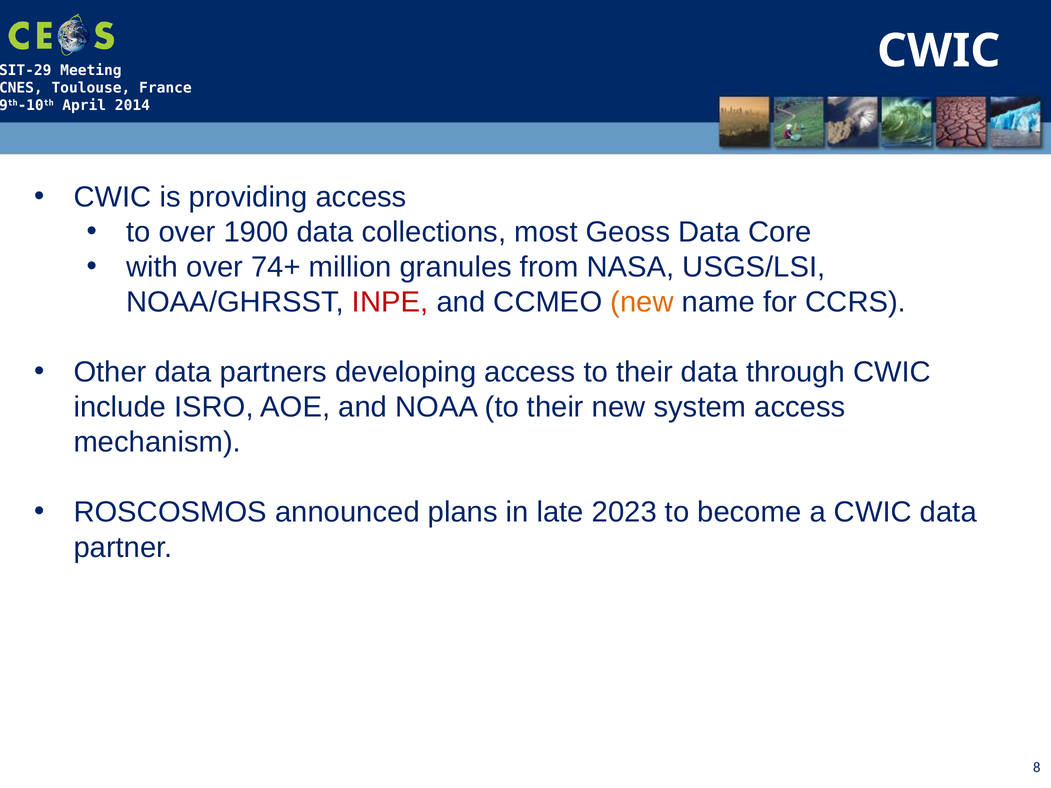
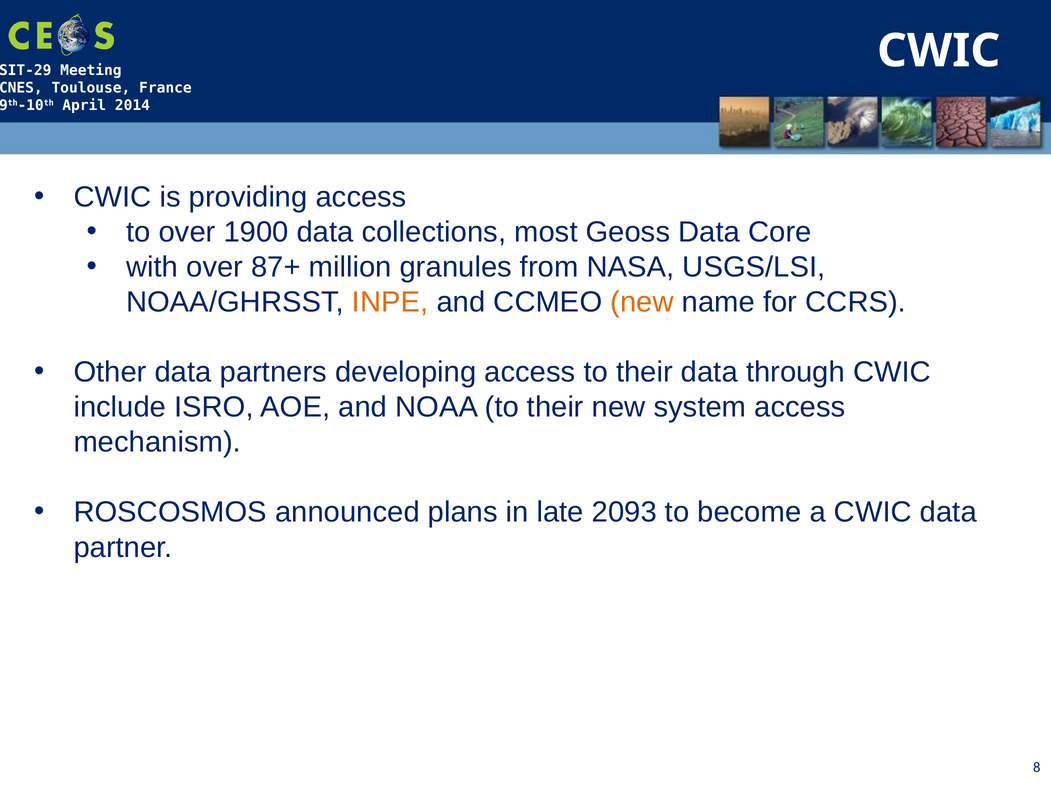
74+: 74+ -> 87+ (276, 267)
INPE colour: red -> orange (390, 302)
2023: 2023 -> 2093 (624, 513)
